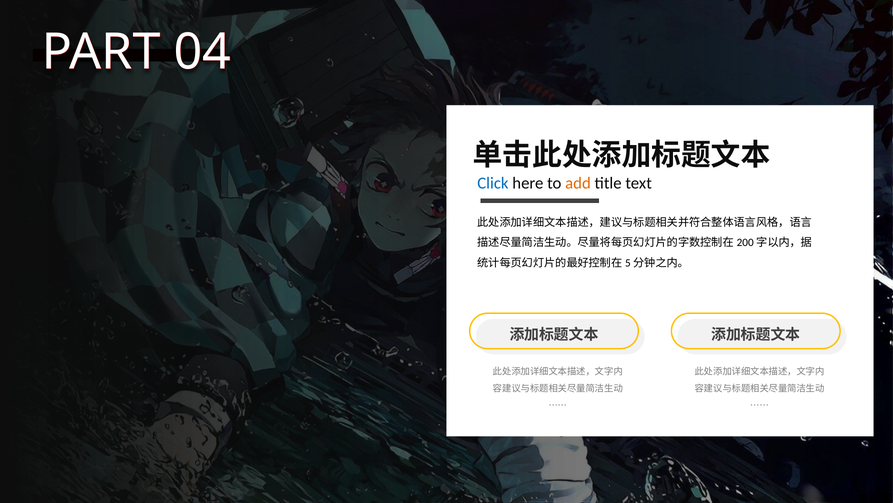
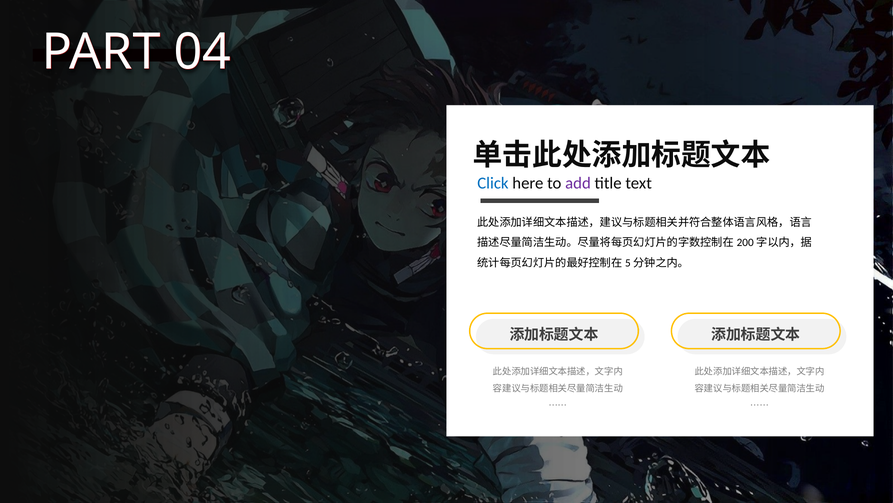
add colour: orange -> purple (578, 183)
